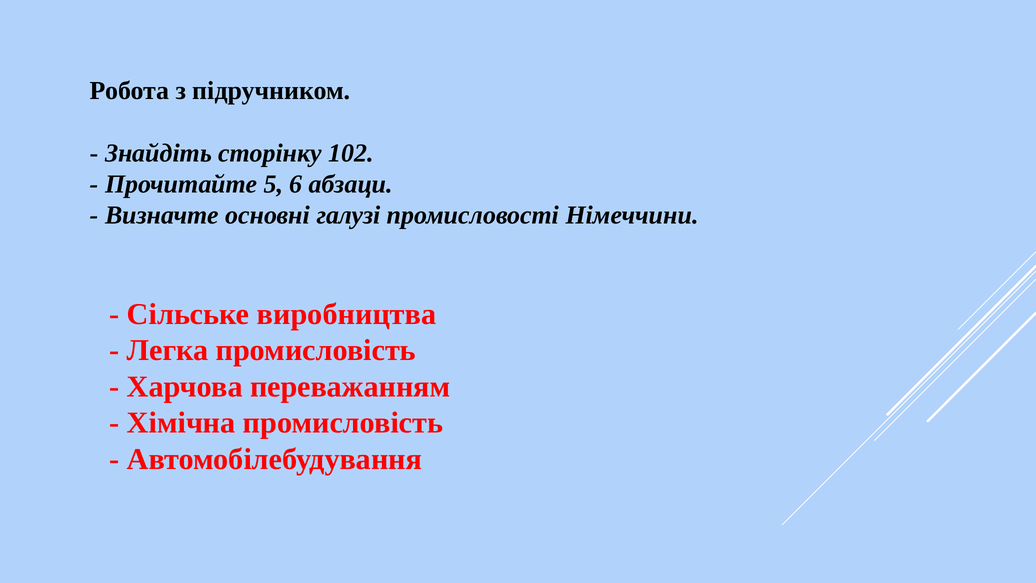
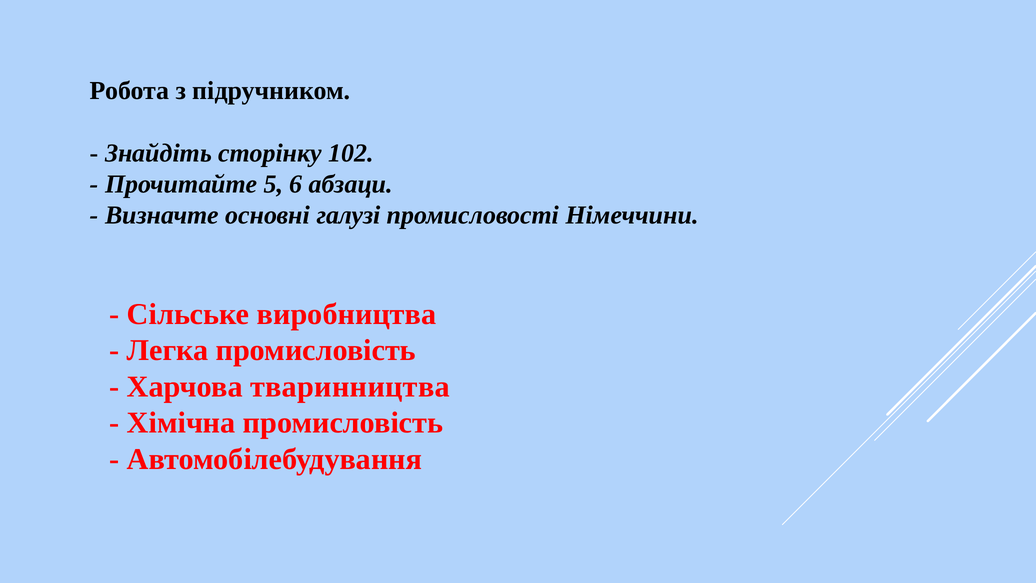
переважанням: переважанням -> тваринництва (350, 387)
